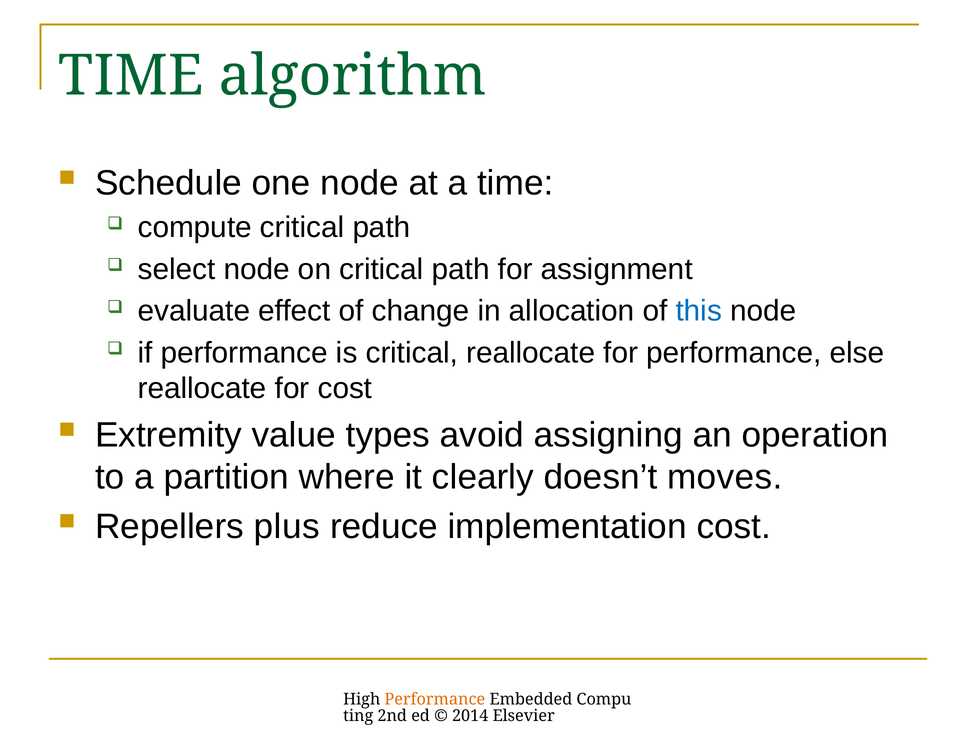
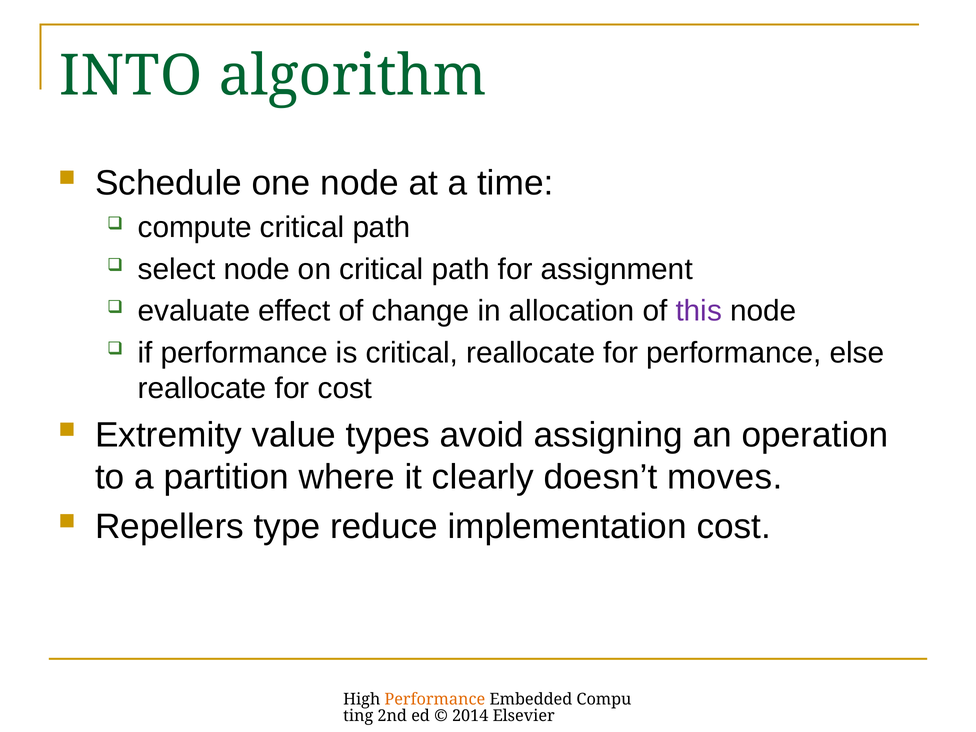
TIME: TIME -> INTO (131, 76)
this colour: blue -> purple (699, 311)
plus: plus -> type (287, 526)
